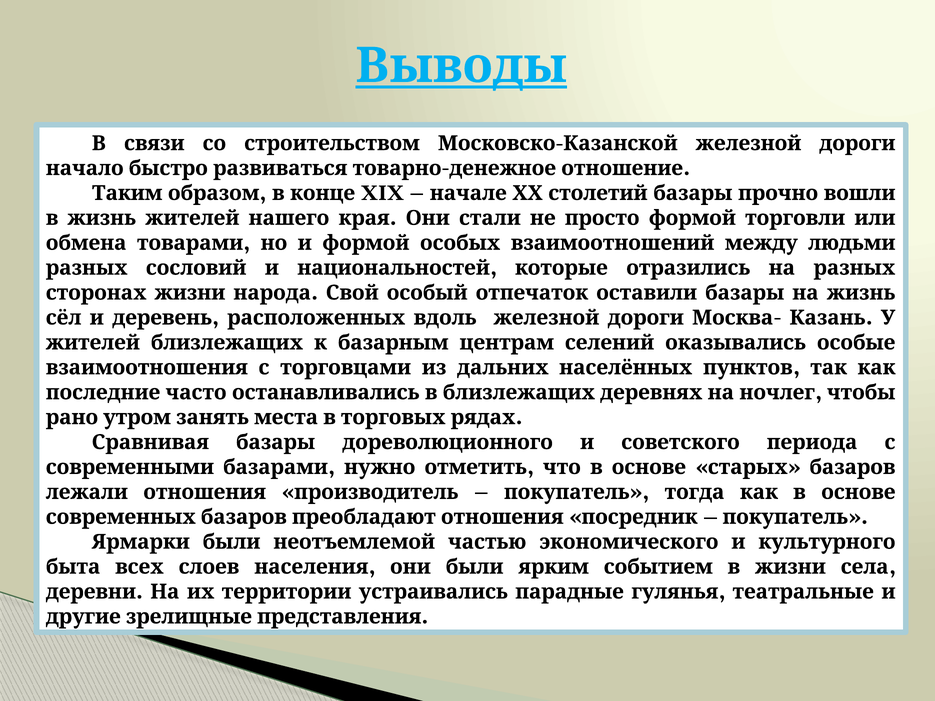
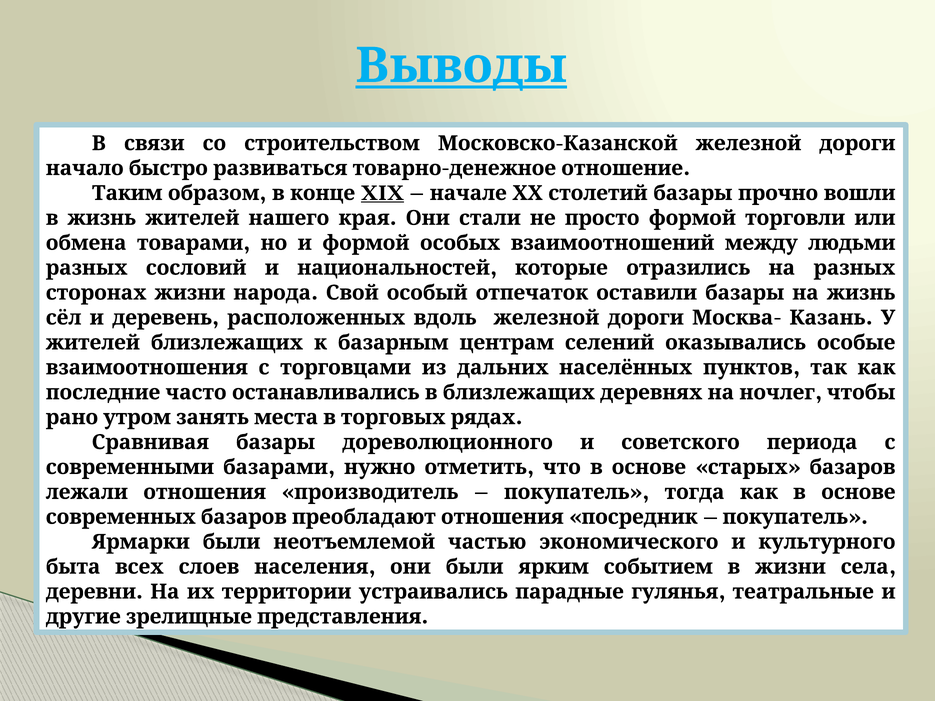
XIX underline: none -> present (382, 193)
